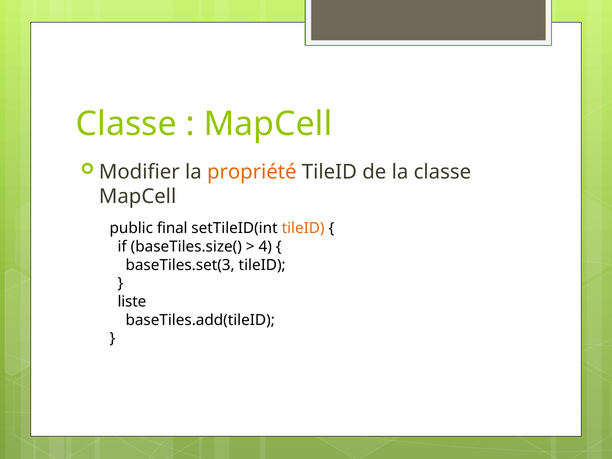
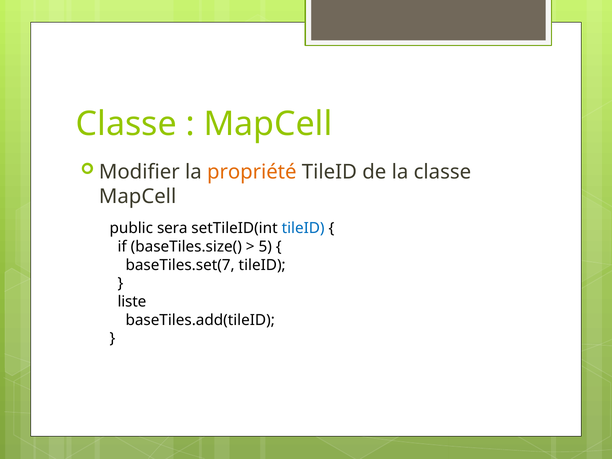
final: final -> sera (172, 228)
tileID colour: orange -> blue (303, 228)
4: 4 -> 5 (265, 247)
baseTiles.set(3: baseTiles.set(3 -> baseTiles.set(7 (180, 265)
